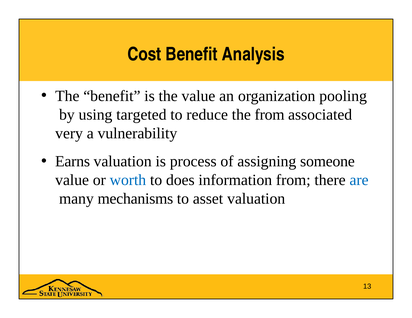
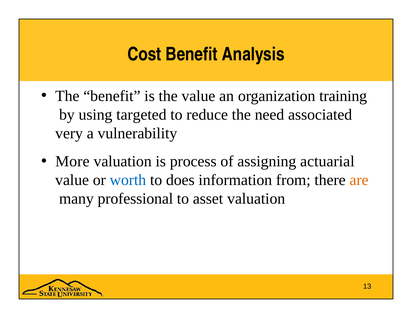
pooling: pooling -> training (343, 96)
the from: from -> need (269, 115)
Earns: Earns -> More (72, 162)
someone: someone -> actuarial (327, 162)
are colour: blue -> orange (359, 180)
mechanisms: mechanisms -> professional (135, 199)
